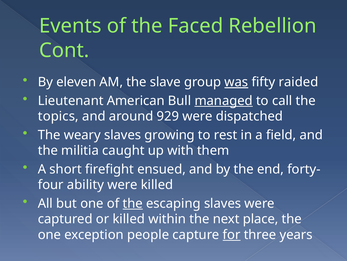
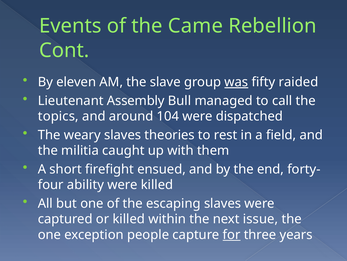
Faced: Faced -> Came (195, 26)
American: American -> Assembly (136, 100)
managed underline: present -> none (224, 100)
929: 929 -> 104 (168, 116)
growing: growing -> theories (170, 135)
the underline: present -> none (133, 203)
place: place -> issue (261, 219)
